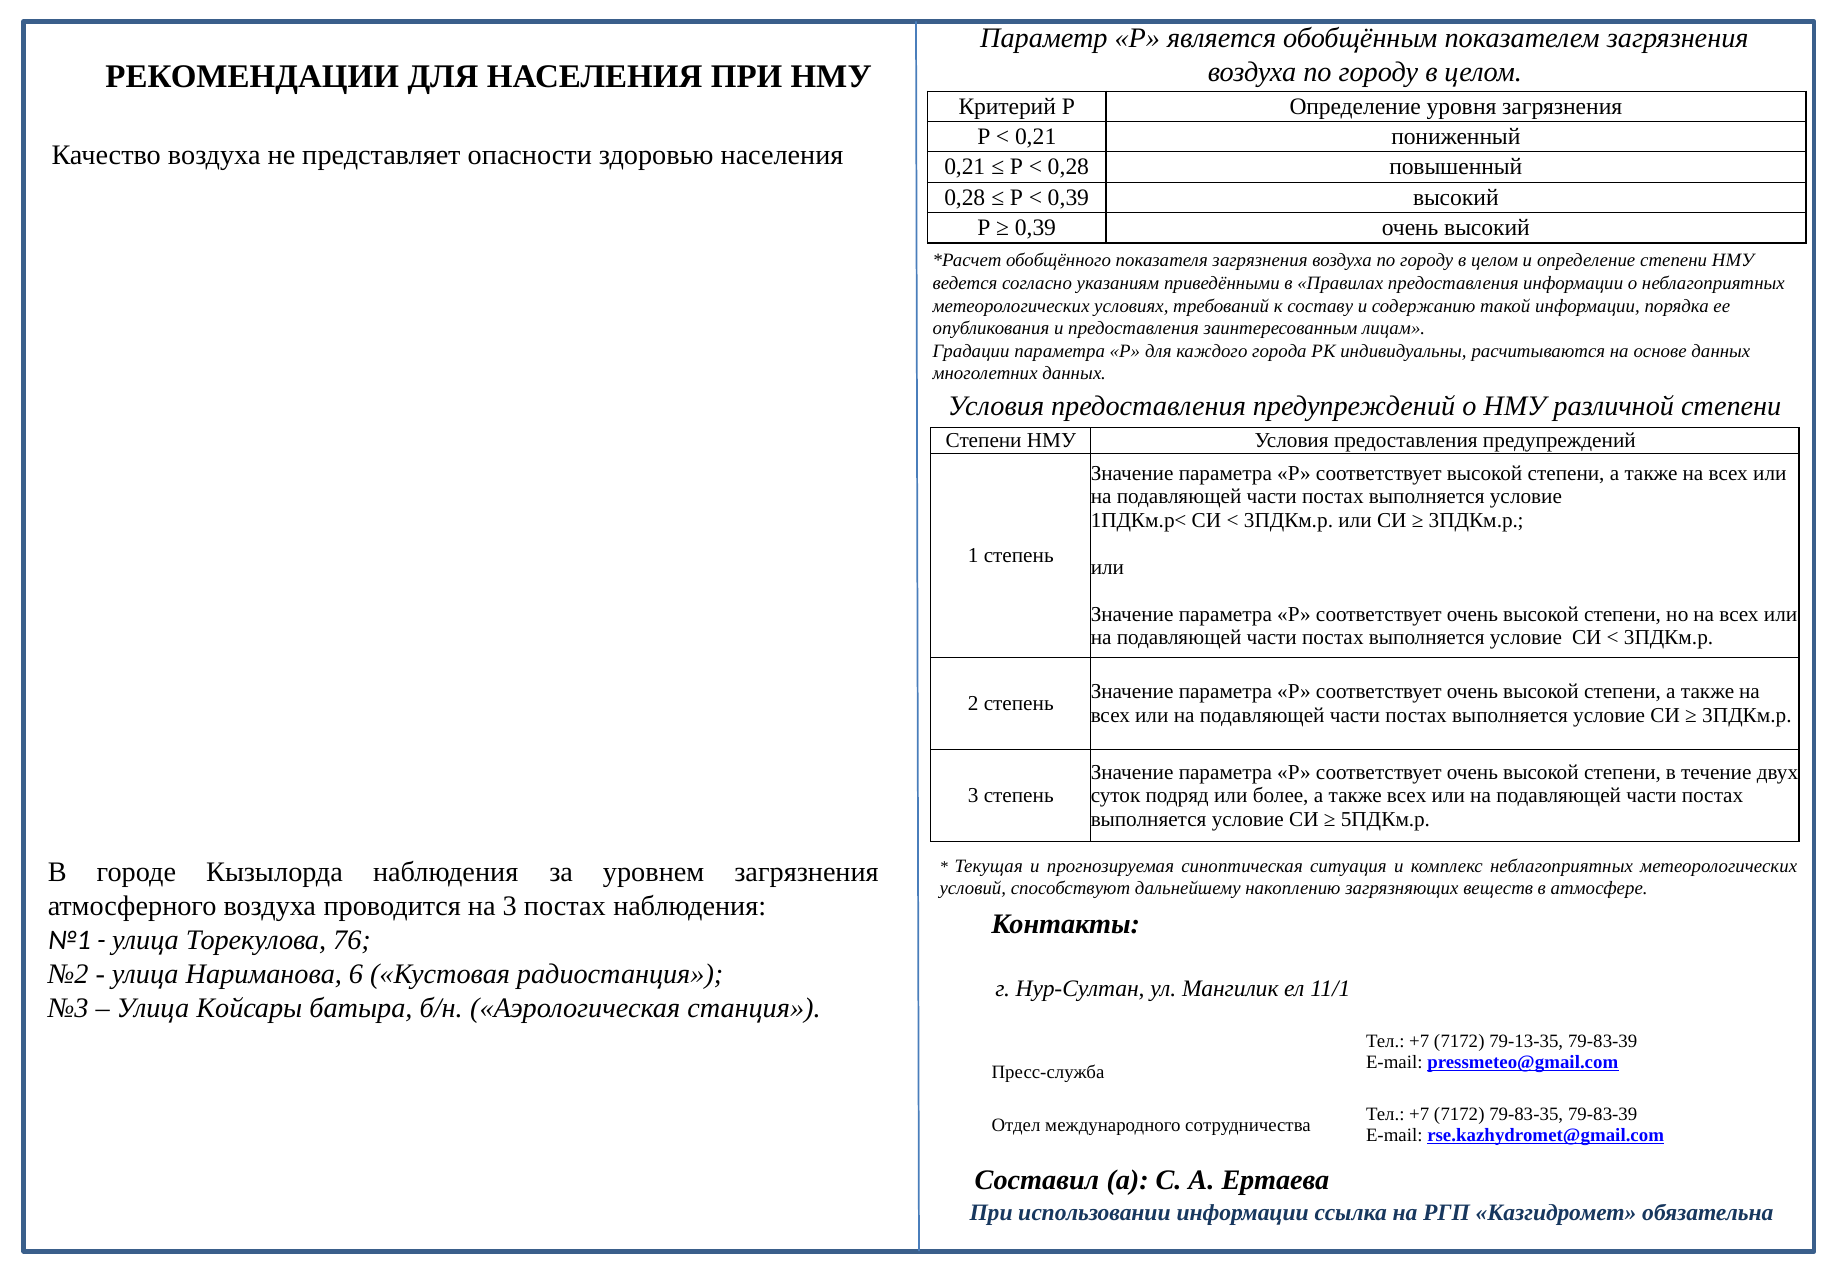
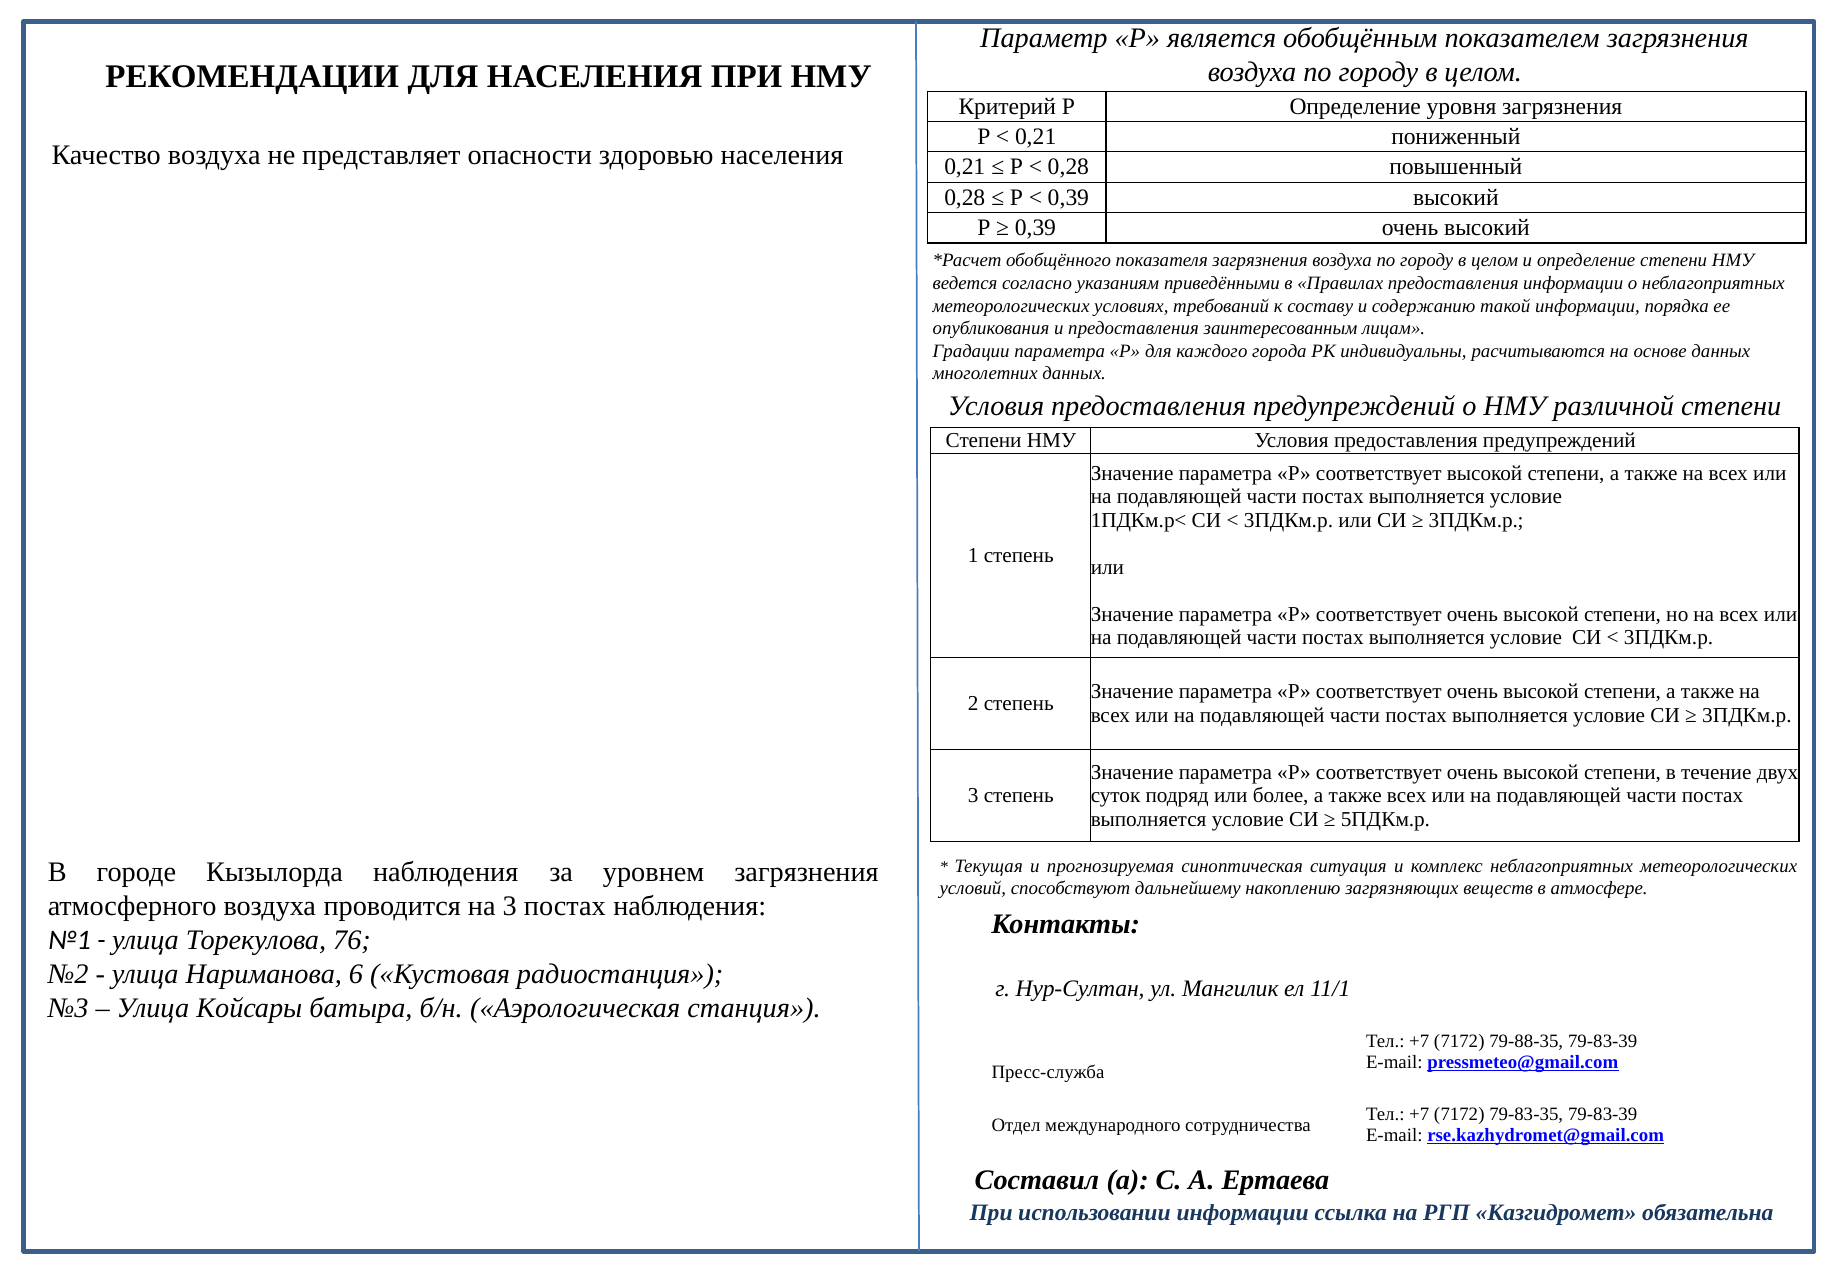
79-13-35: 79-13-35 -> 79-88-35 (1526, 1041)
